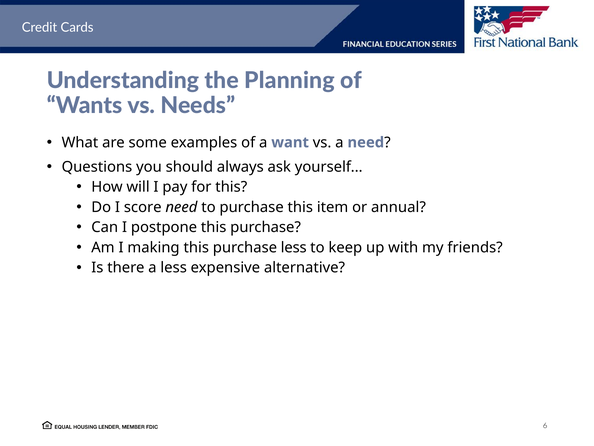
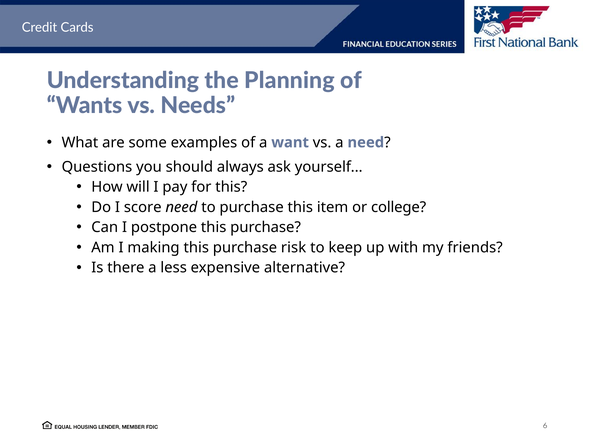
annual: annual -> college (399, 207)
purchase less: less -> risk (294, 247)
